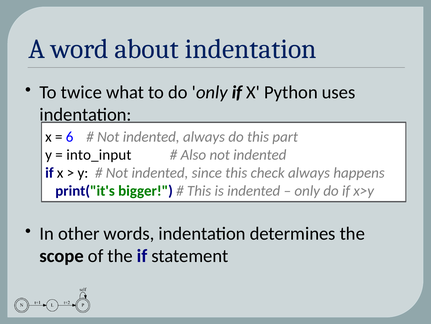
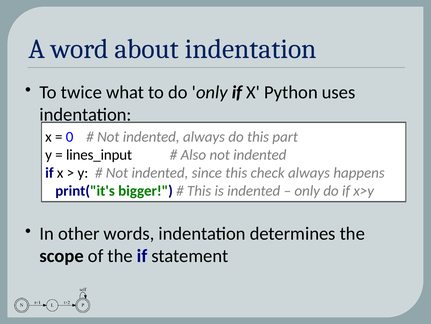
6: 6 -> 0 (70, 137)
into_input: into_input -> lines_input (99, 155)
